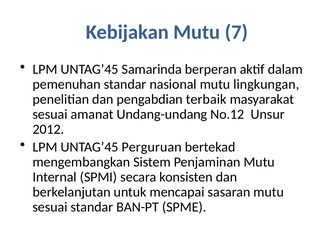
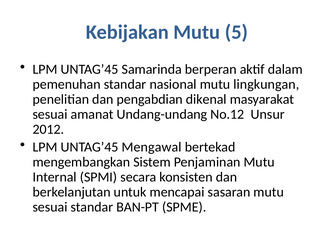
7: 7 -> 5 (236, 32)
terbaik: terbaik -> dikenal (206, 100)
Perguruan: Perguruan -> Mengawal (152, 147)
